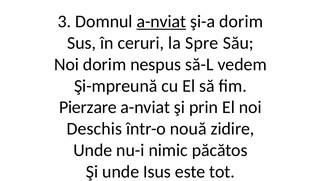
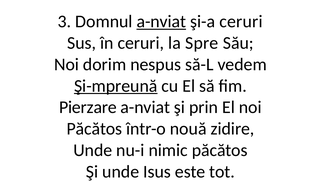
şi-a dorim: dorim -> ceruri (241, 21)
Şi-mpreună underline: none -> present (116, 86)
Deschis: Deschis -> Păcătos (94, 128)
